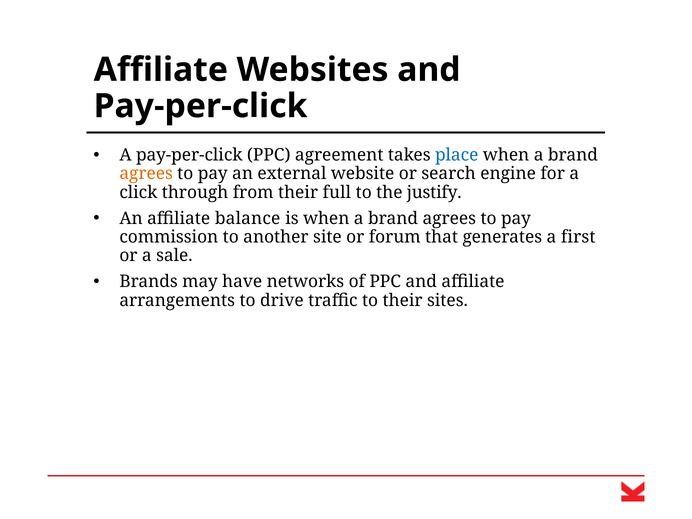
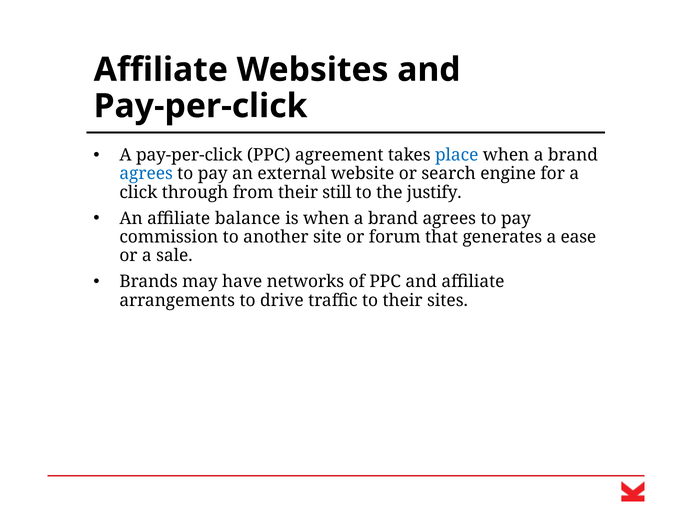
agrees colour: orange -> blue (146, 174)
full: full -> still (337, 192)
first: first -> ease (578, 237)
